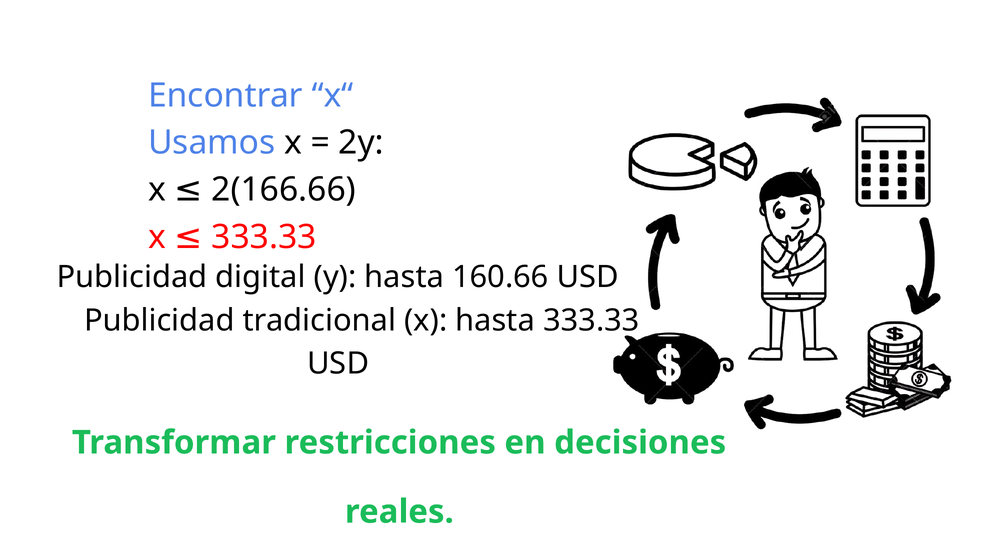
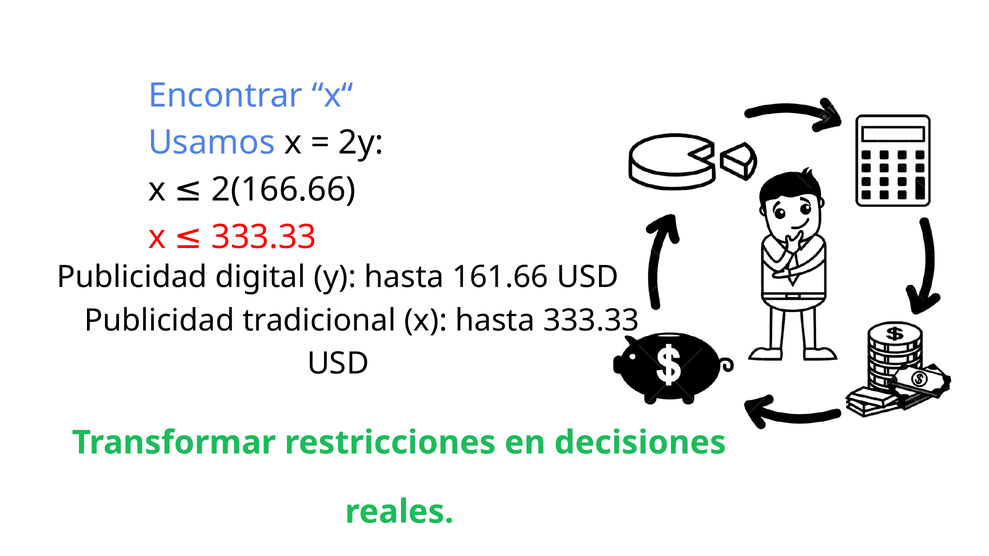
160.66: 160.66 -> 161.66 (500, 277)
